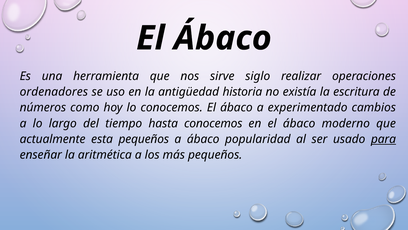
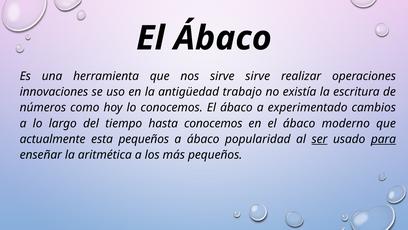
sirve siglo: siglo -> sirve (258, 76)
ordenadores: ordenadores -> innovaciones (54, 92)
historia: historia -> trabajo (242, 92)
ser underline: none -> present (319, 139)
